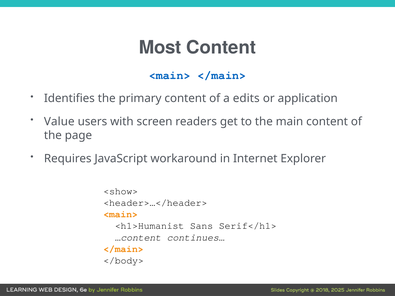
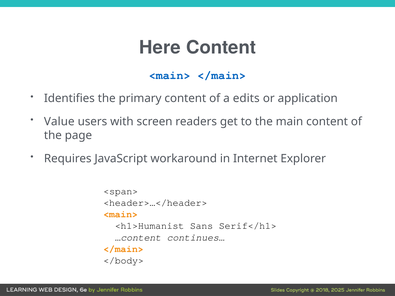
Most: Most -> Here (160, 48)
<show>: <show> -> <span> (121, 191)
